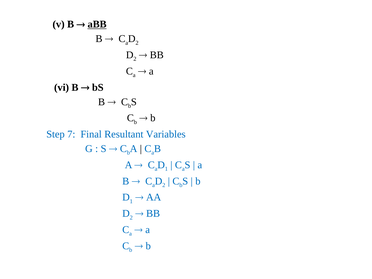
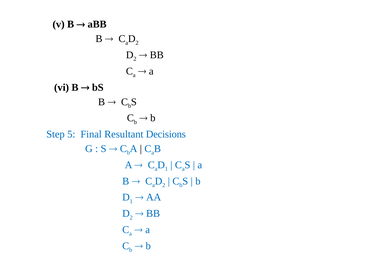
aBB underline: present -> none (97, 24)
7: 7 -> 5 (71, 134)
Variables: Variables -> Decisions (166, 134)
